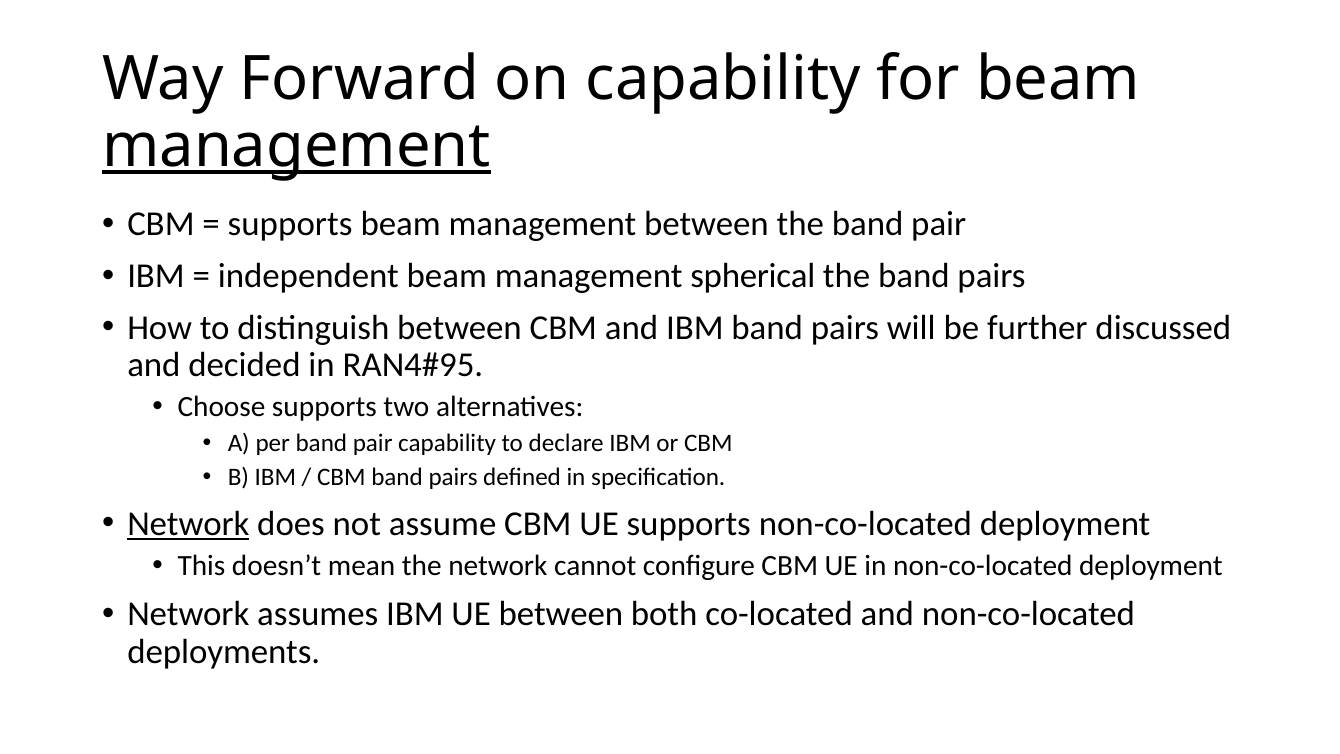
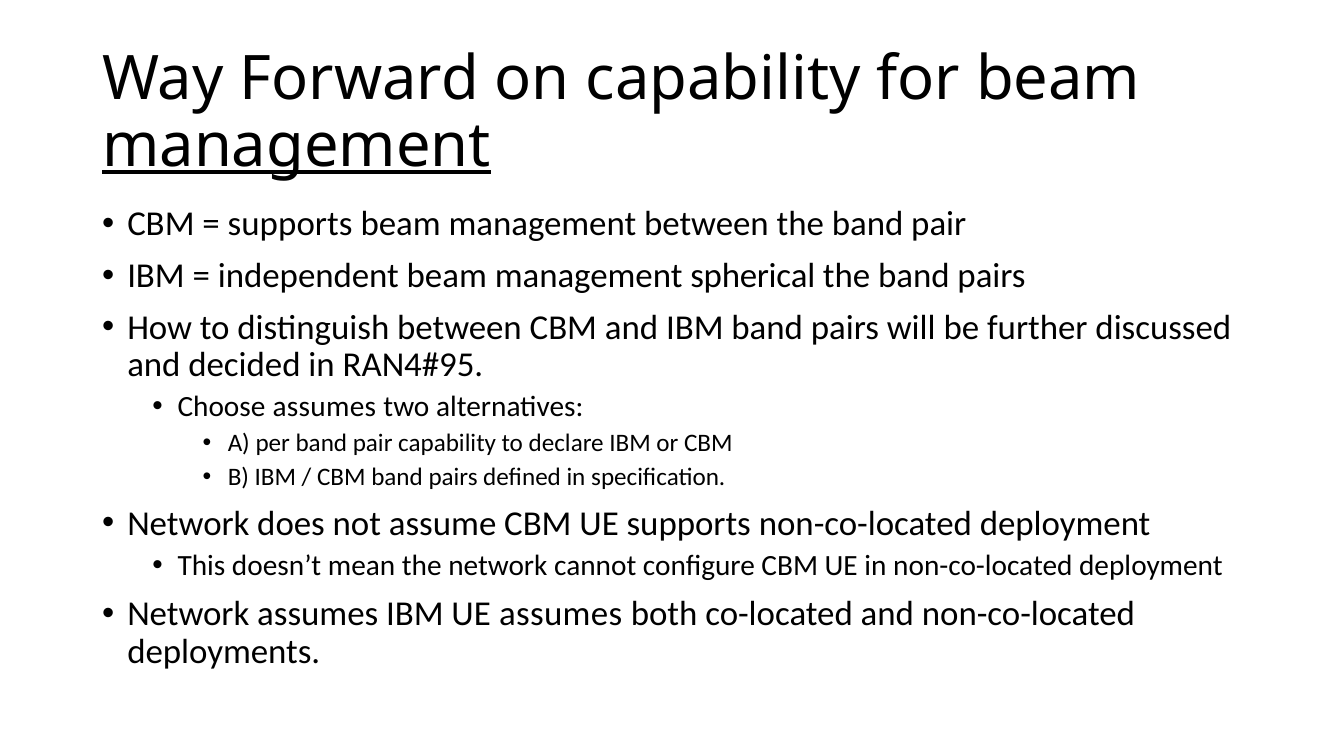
Choose supports: supports -> assumes (324, 407)
Network underline: present -> none (188, 524)
UE between: between -> assumes (561, 614)
